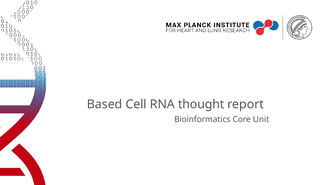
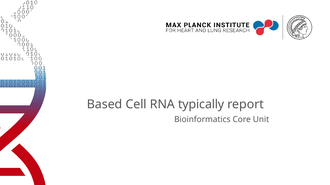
thought: thought -> typically (201, 105)
